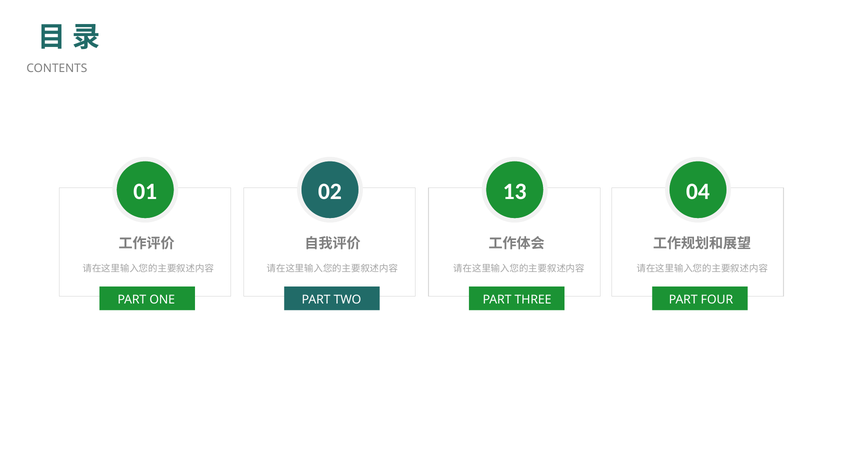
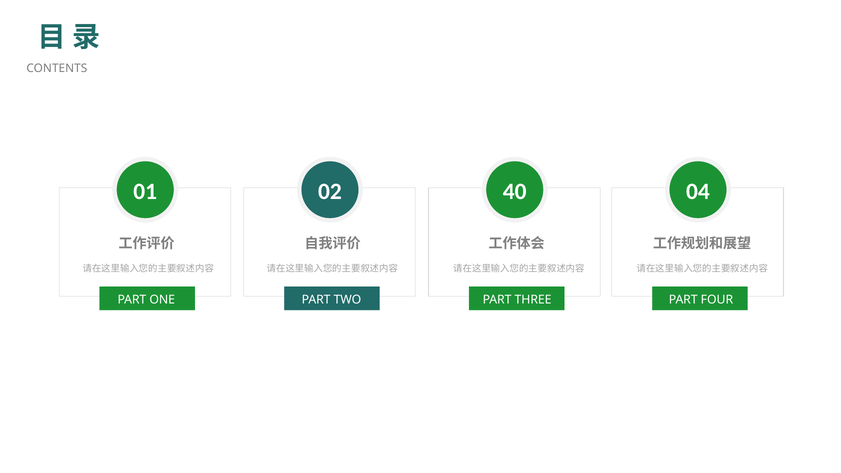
13: 13 -> 40 (515, 191)
